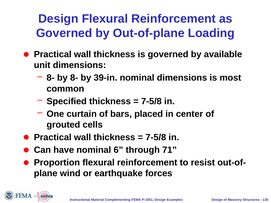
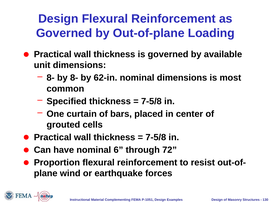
39-in: 39-in -> 62-in (105, 78)
71: 71 -> 72 (170, 150)
